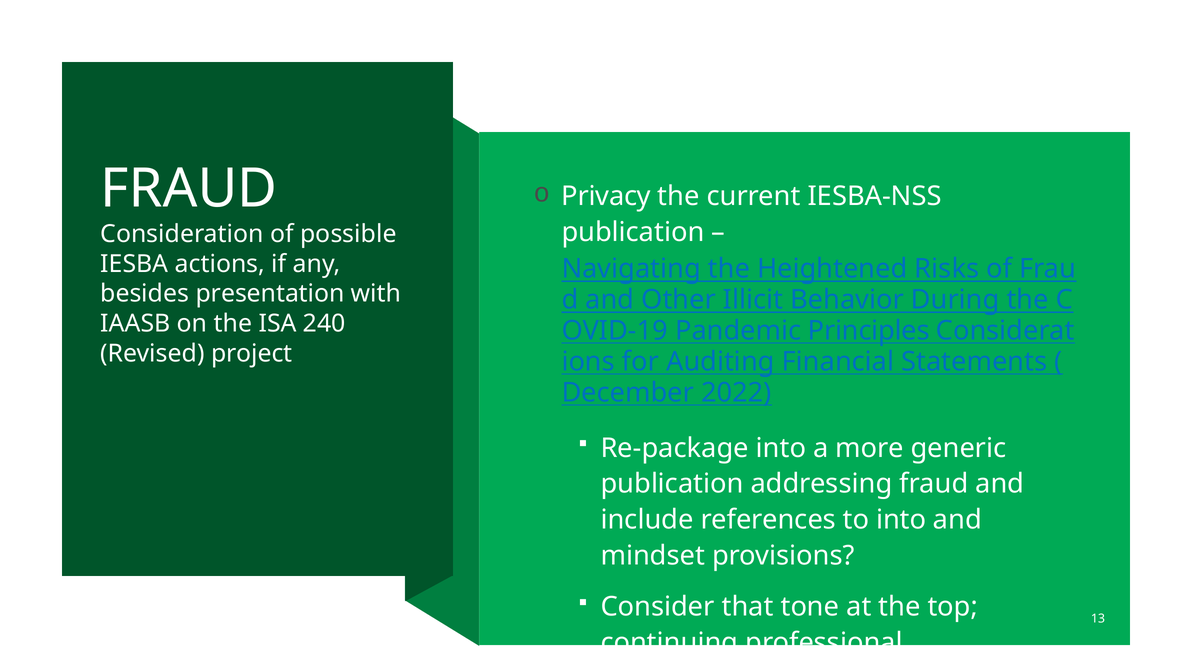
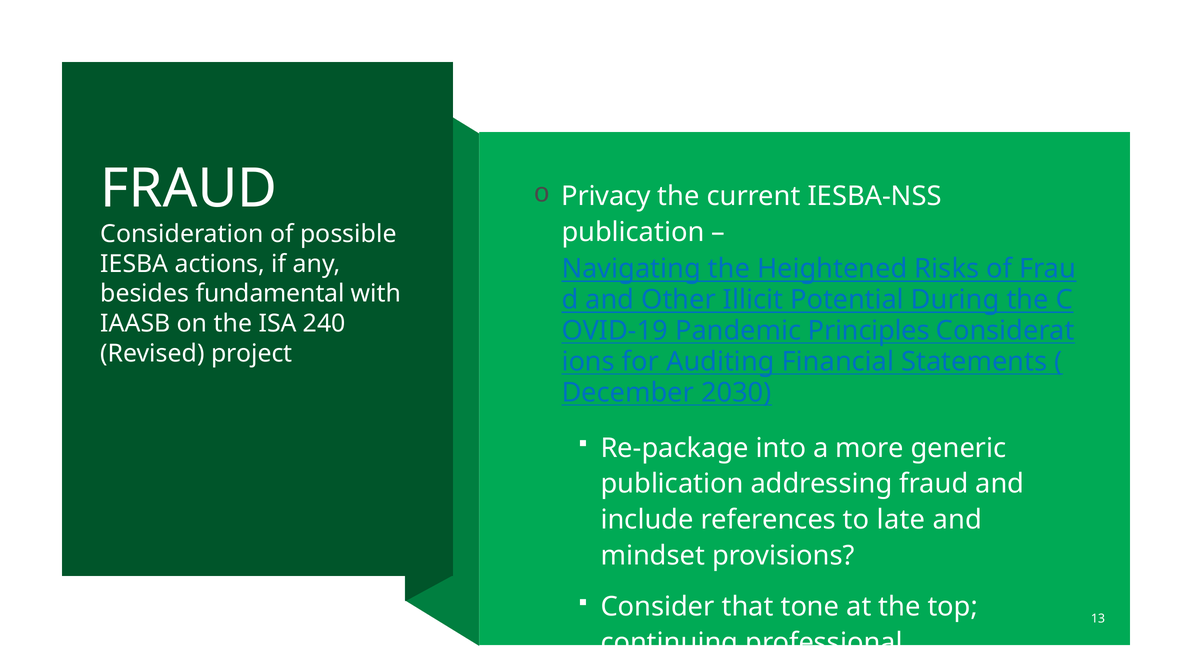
presentation: presentation -> fundamental (270, 294)
Behavior: Behavior -> Potential (847, 300)
2022: 2022 -> 2030 (736, 393)
to into: into -> late (901, 520)
